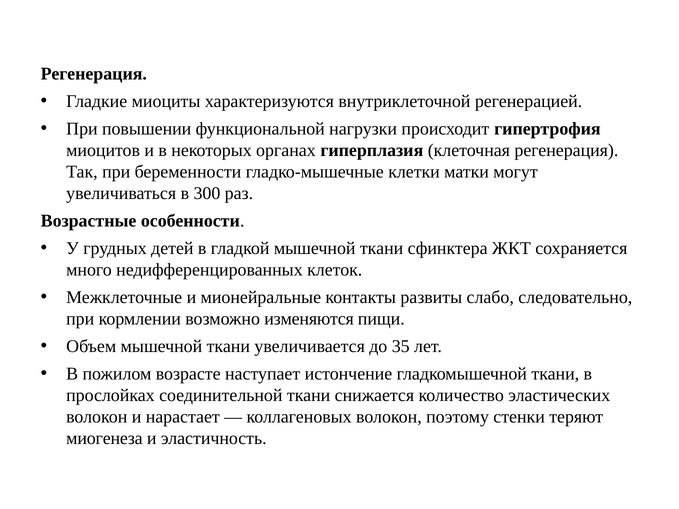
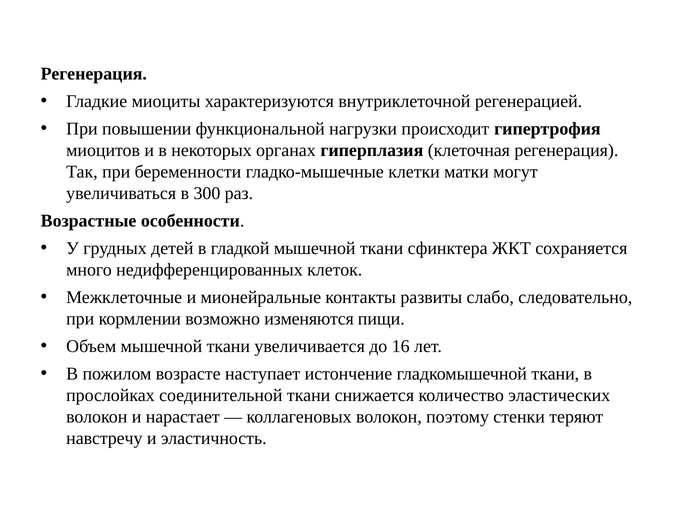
35: 35 -> 16 (401, 346)
миогенеза: миогенеза -> навстречу (104, 438)
